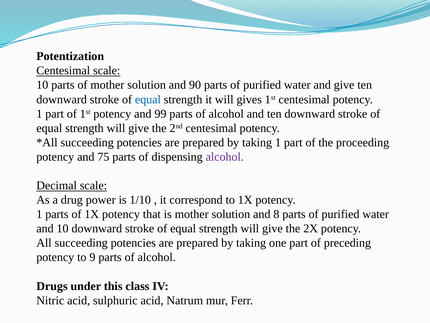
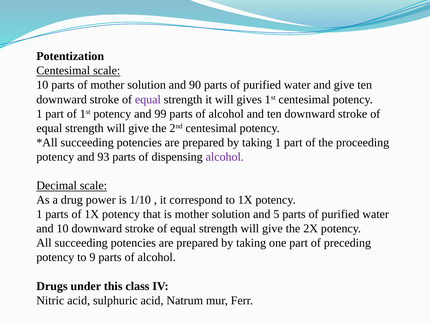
equal colour: blue -> purple (148, 99)
75: 75 -> 93 (103, 157)
8: 8 -> 5 (276, 214)
